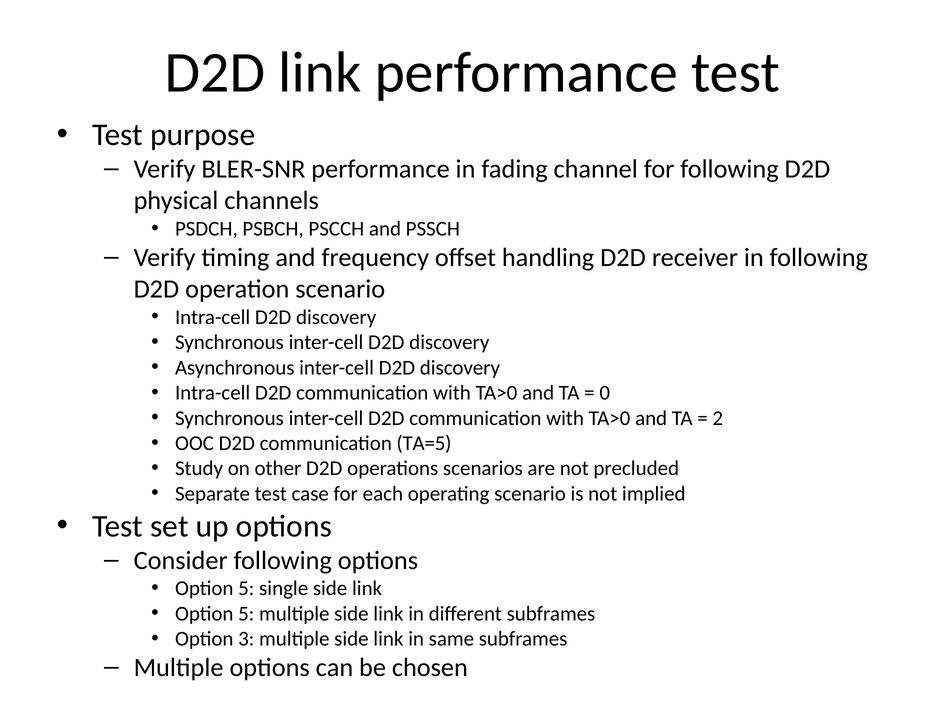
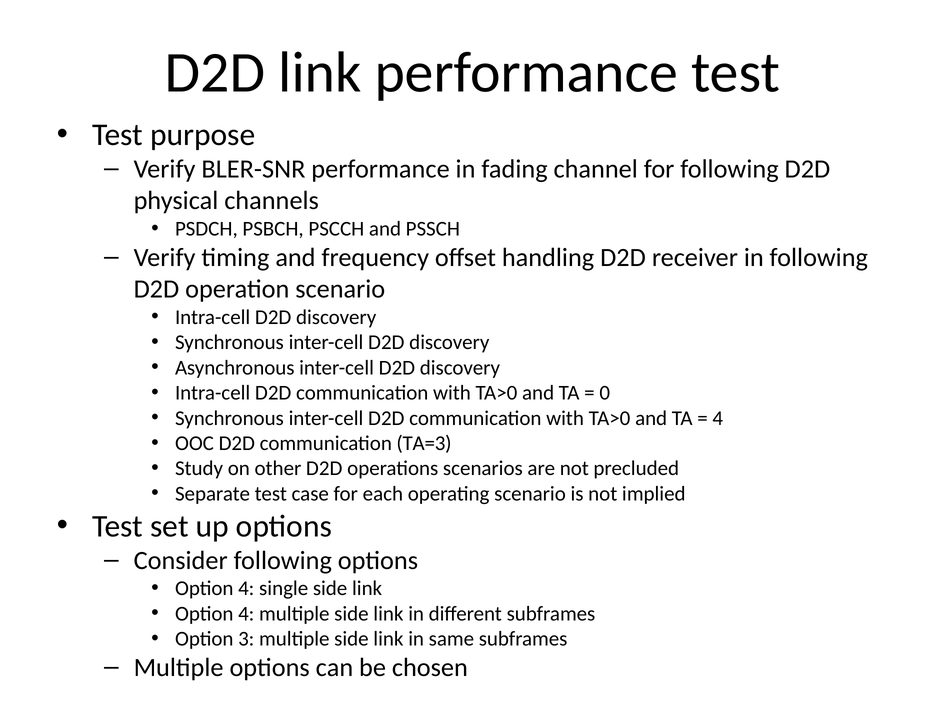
2: 2 -> 4 (718, 418)
TA=5: TA=5 -> TA=3 (424, 443)
5: 5 -> 4 (246, 588)
5: 5 -> 4 (246, 613)
